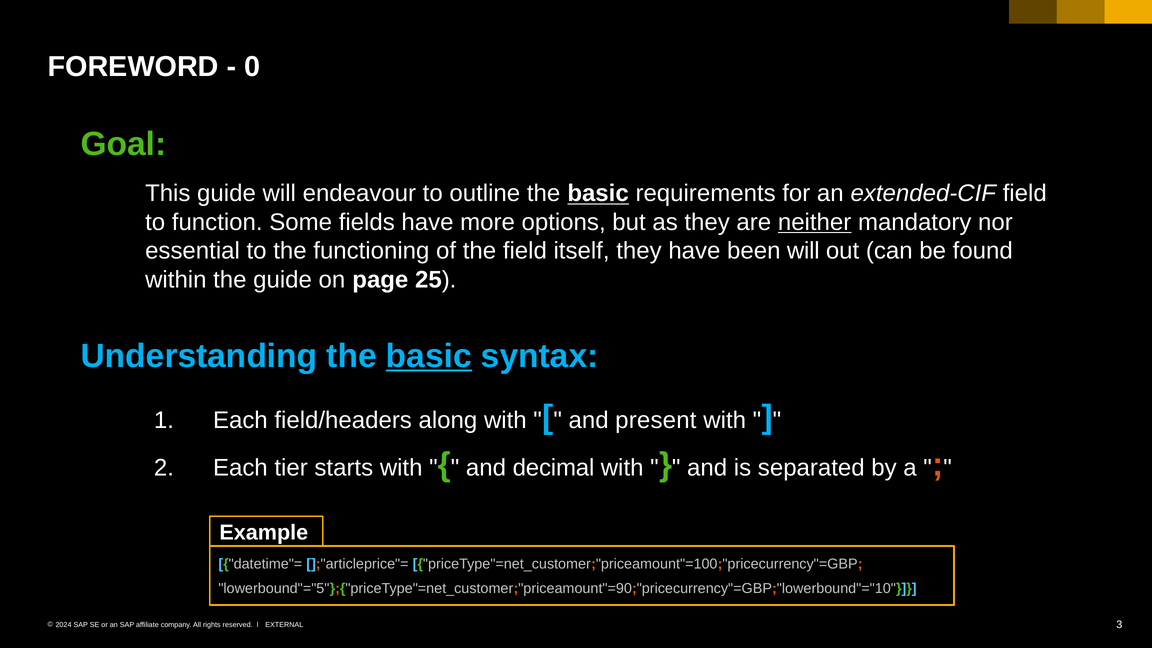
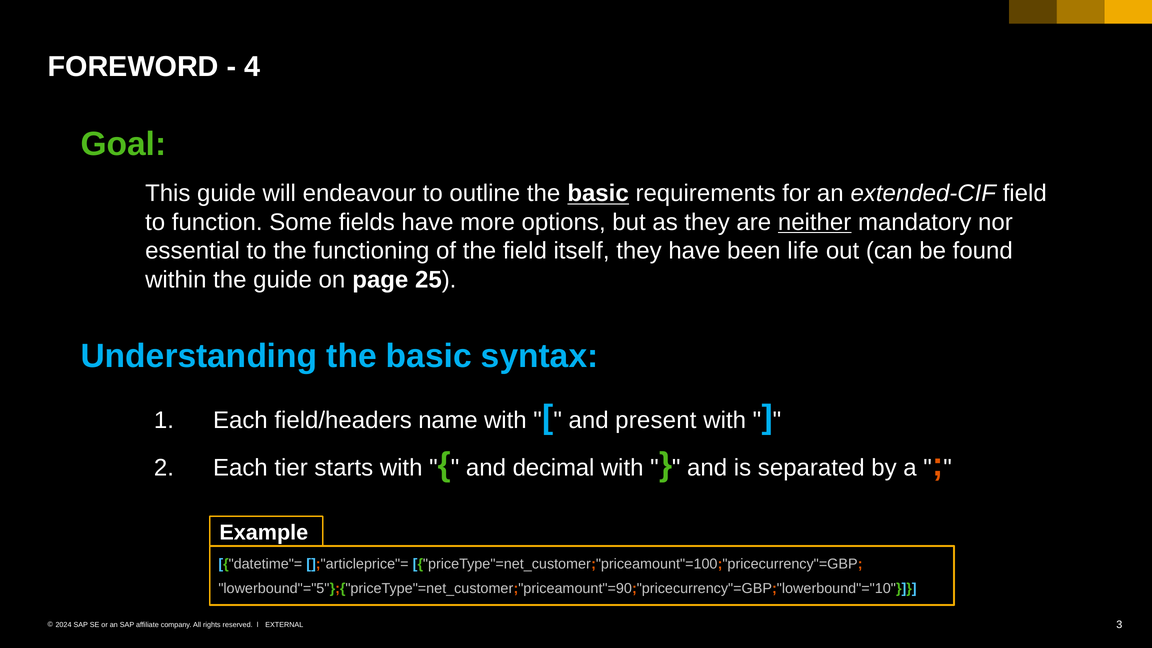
0: 0 -> 4 (252, 67)
been will: will -> life (803, 251)
basic underline: present -> none (429, 356)
along: along -> name (448, 420)
